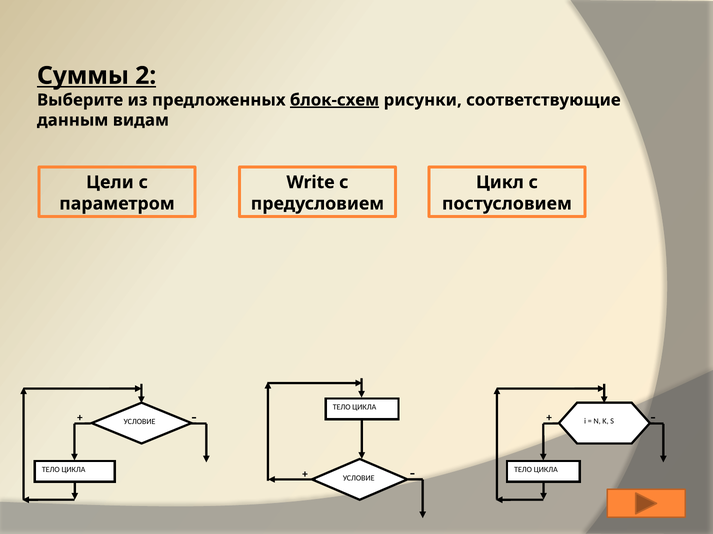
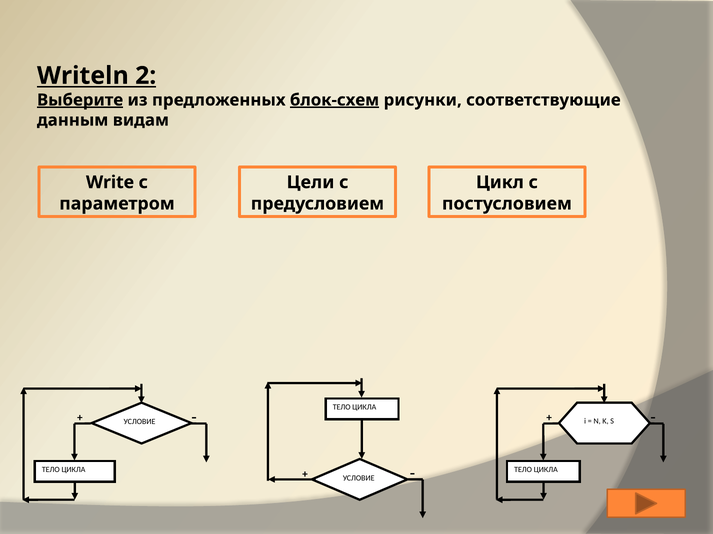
Суммы: Суммы -> Writeln (83, 76)
Выберите underline: none -> present (80, 100)
Цели: Цели -> Write (110, 183)
Write: Write -> Цели (310, 183)
